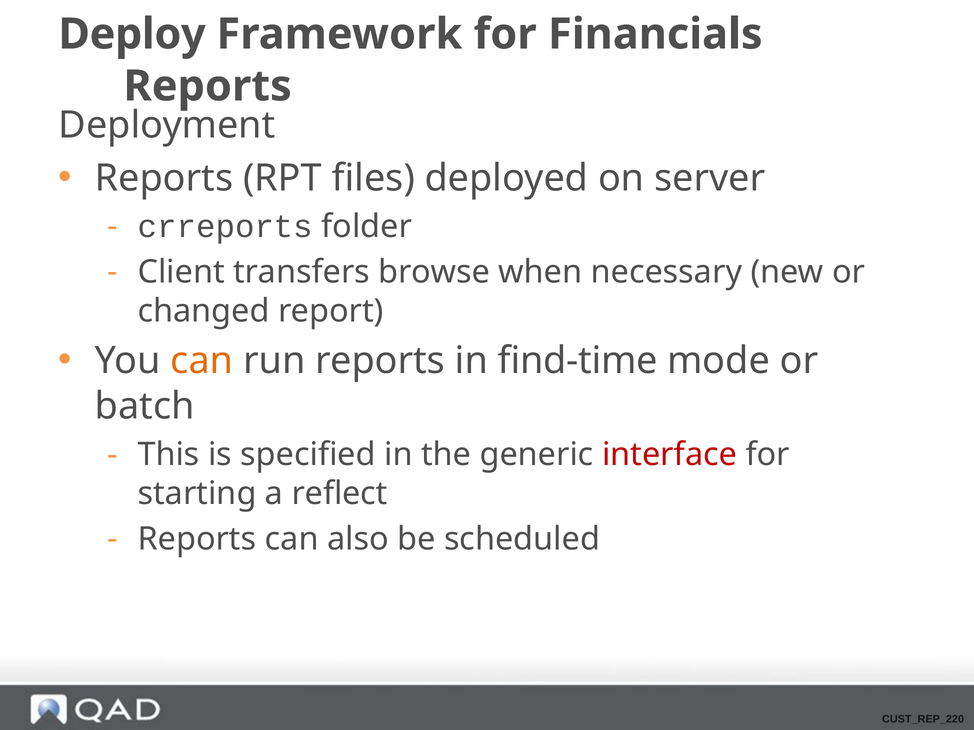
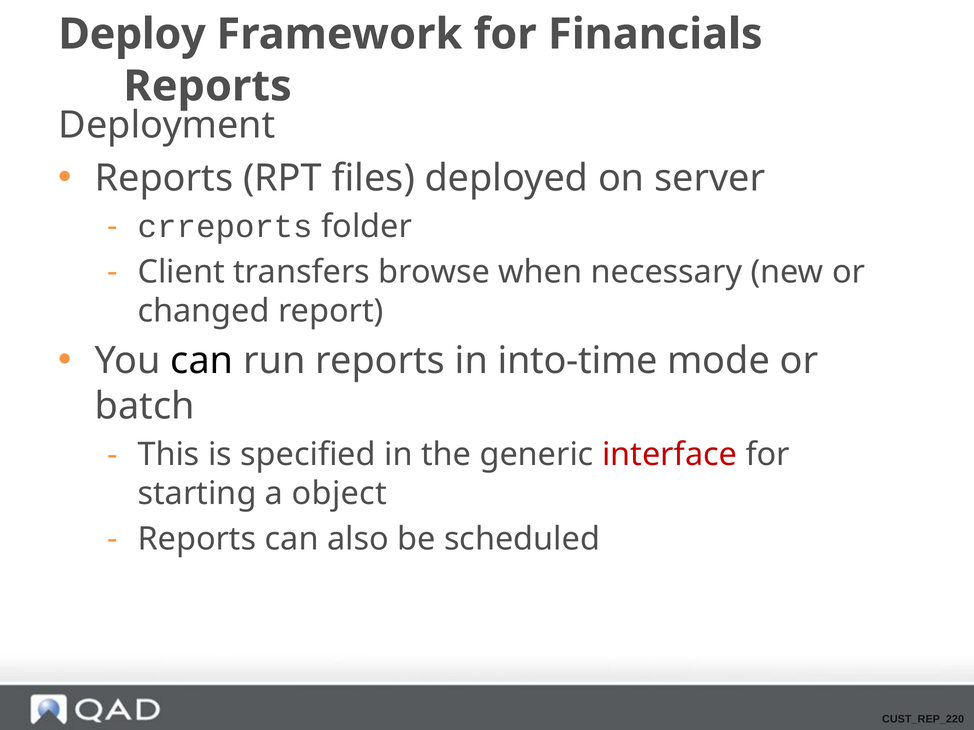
can colour: orange -> black (202, 361)
find-time: find-time -> into-time (578, 361)
reflect: reflect -> object (339, 494)
